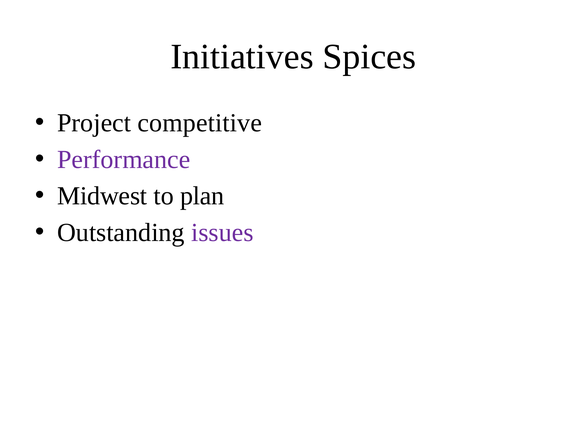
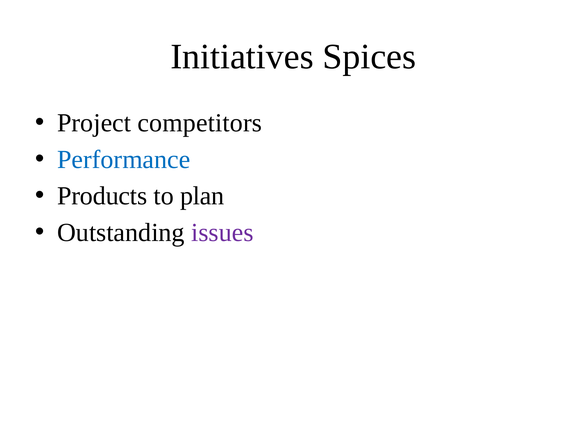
competitive: competitive -> competitors (200, 123)
Performance colour: purple -> blue (124, 160)
Midwest: Midwest -> Products (102, 196)
